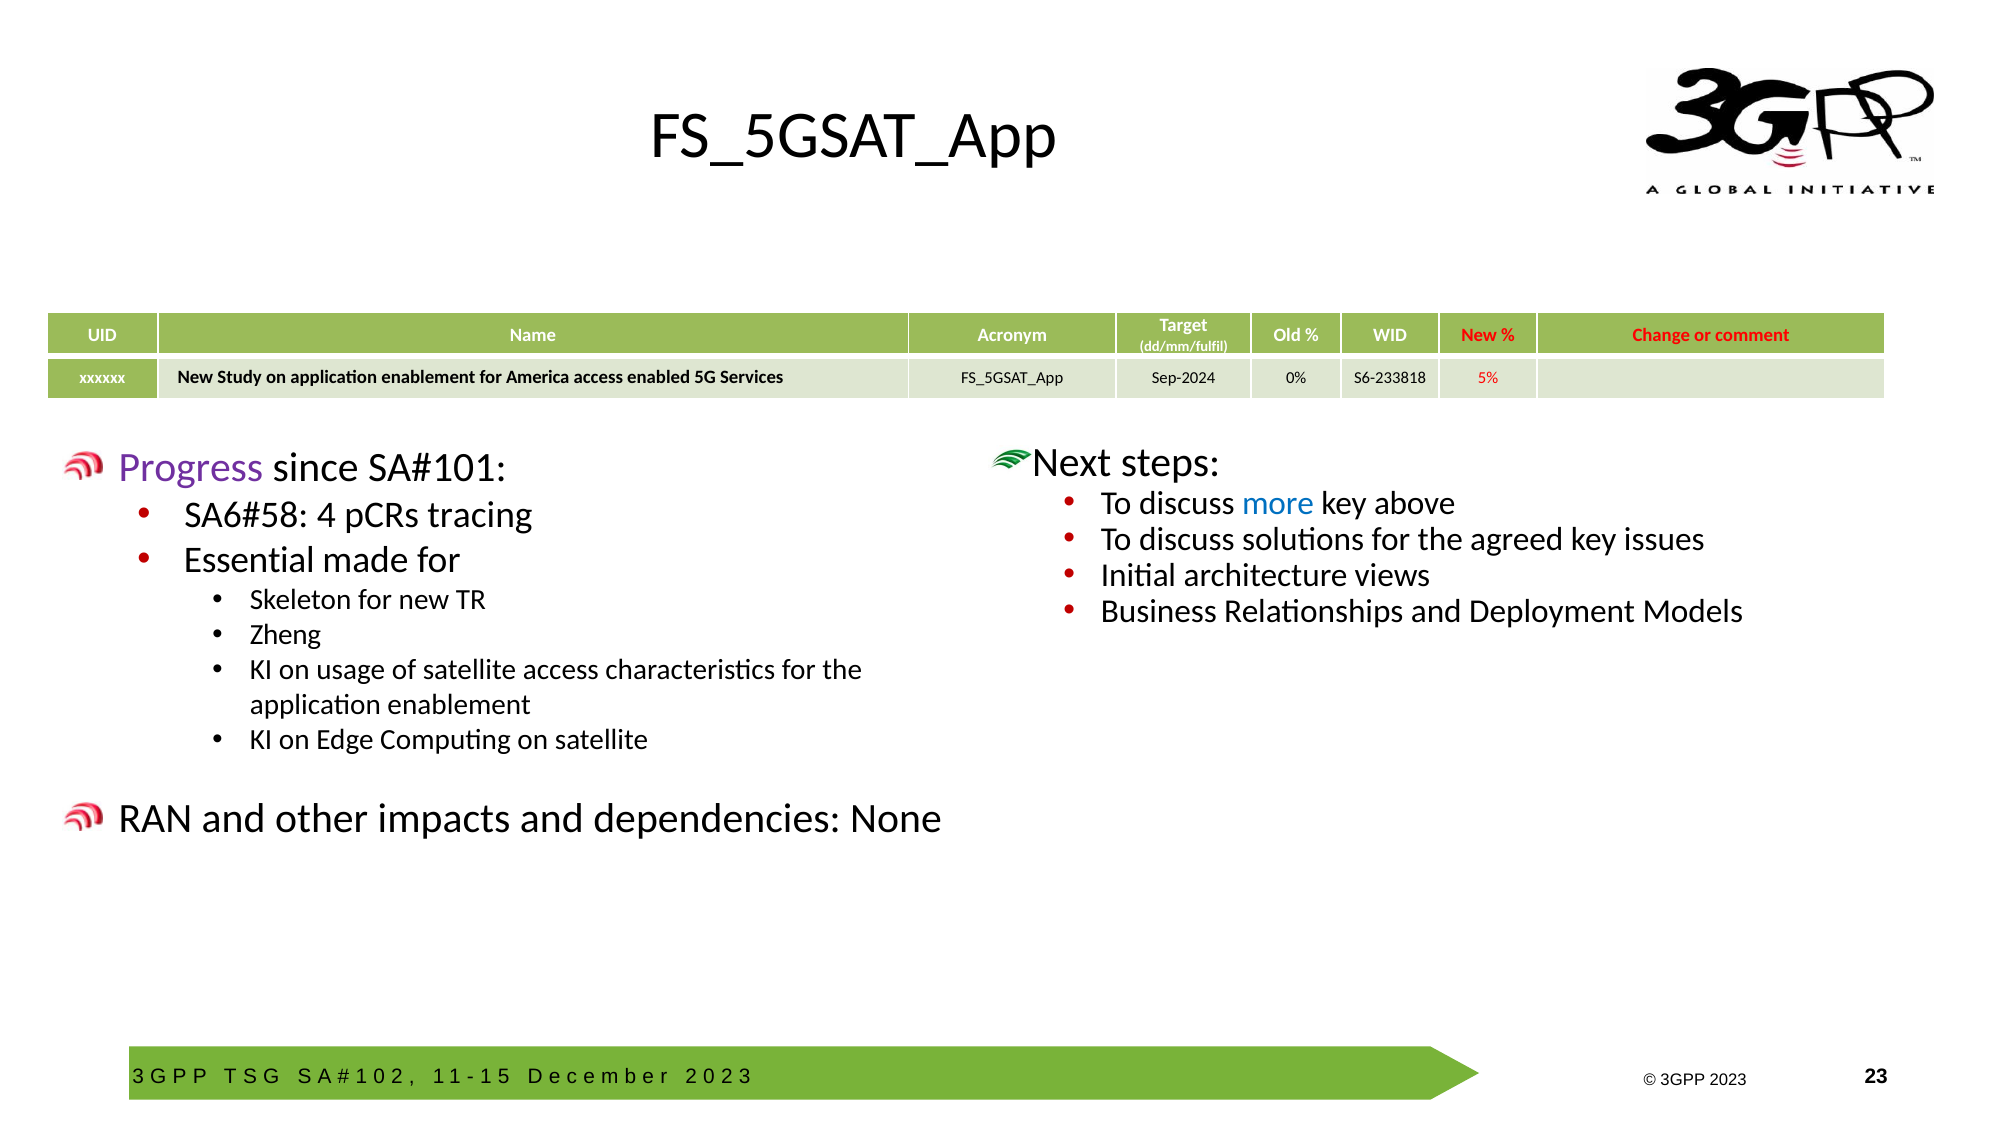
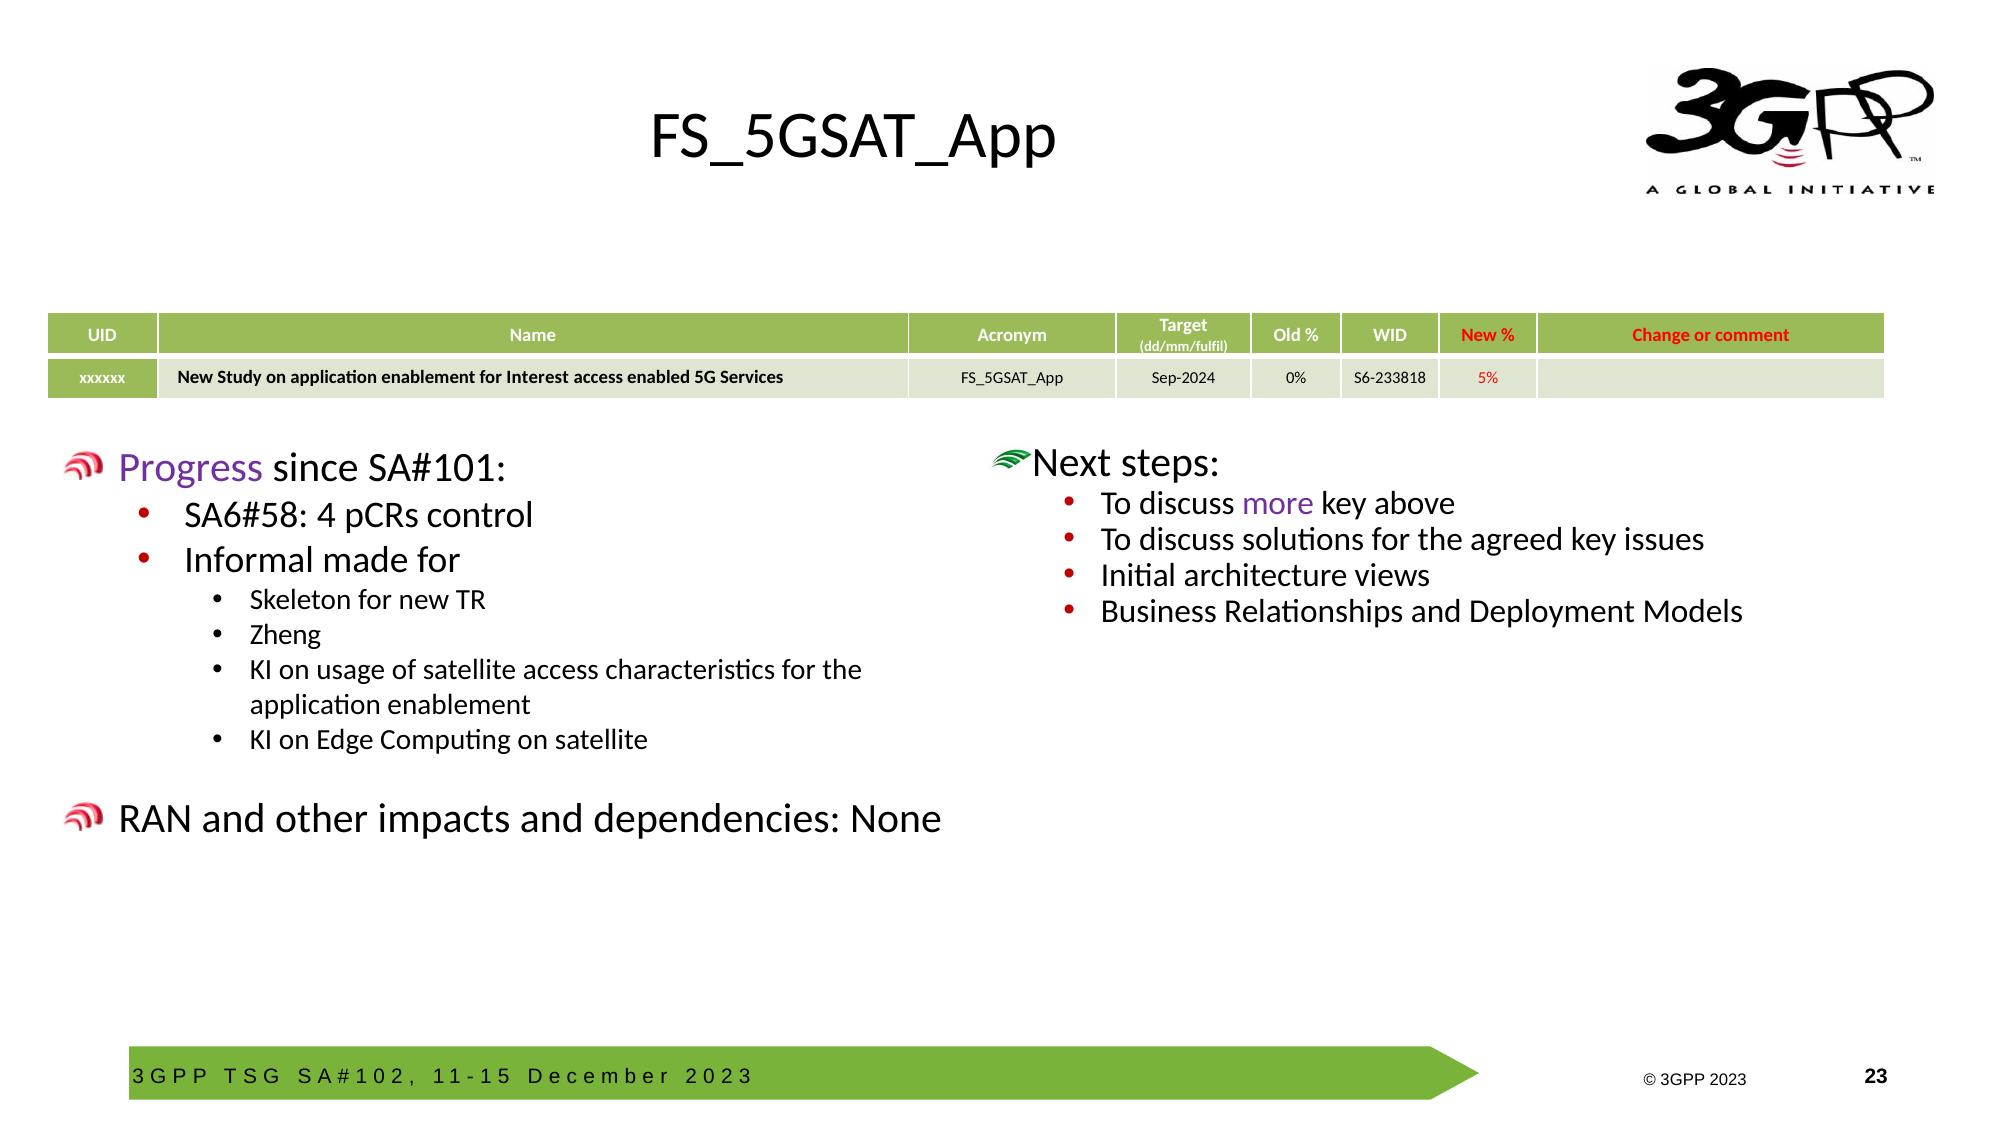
America: America -> Interest (538, 377)
more colour: blue -> purple (1278, 503)
tracing: tracing -> control (480, 515)
Essential: Essential -> Informal (249, 560)
